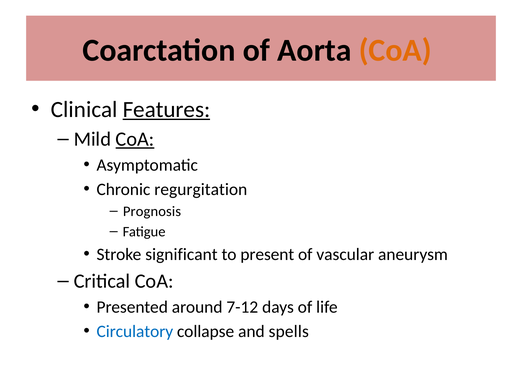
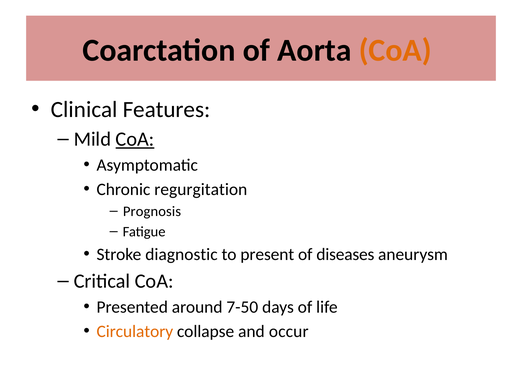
Features underline: present -> none (166, 110)
significant: significant -> diagnostic (181, 255)
vascular: vascular -> diseases (345, 255)
7-12: 7-12 -> 7-50 (242, 307)
Circulatory colour: blue -> orange (135, 332)
spells: spells -> occur (289, 332)
